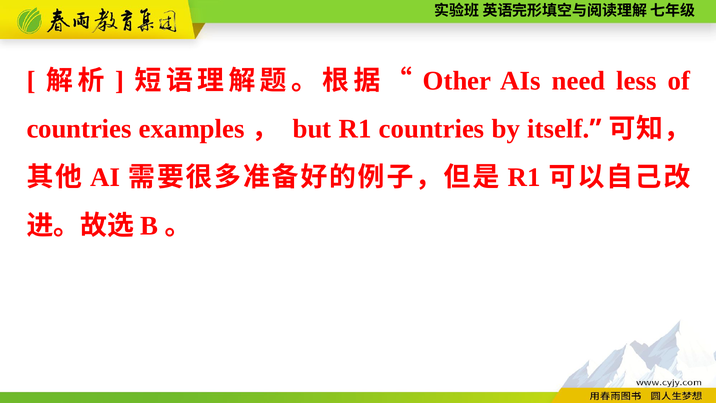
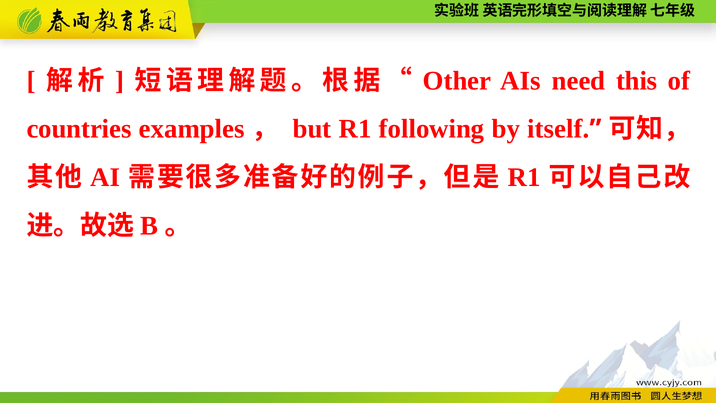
less: less -> this (637, 81)
R1 countries: countries -> following (432, 129)
